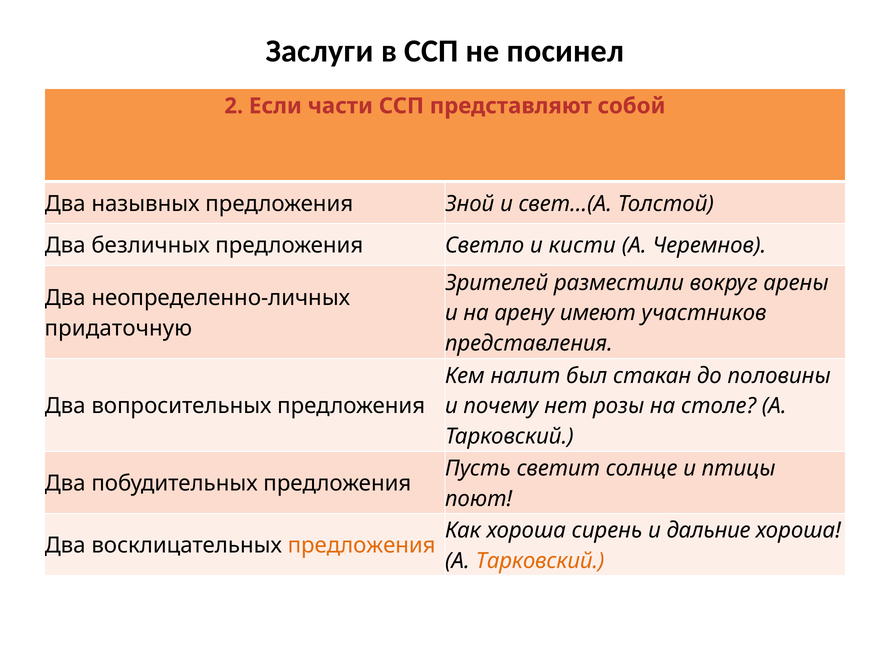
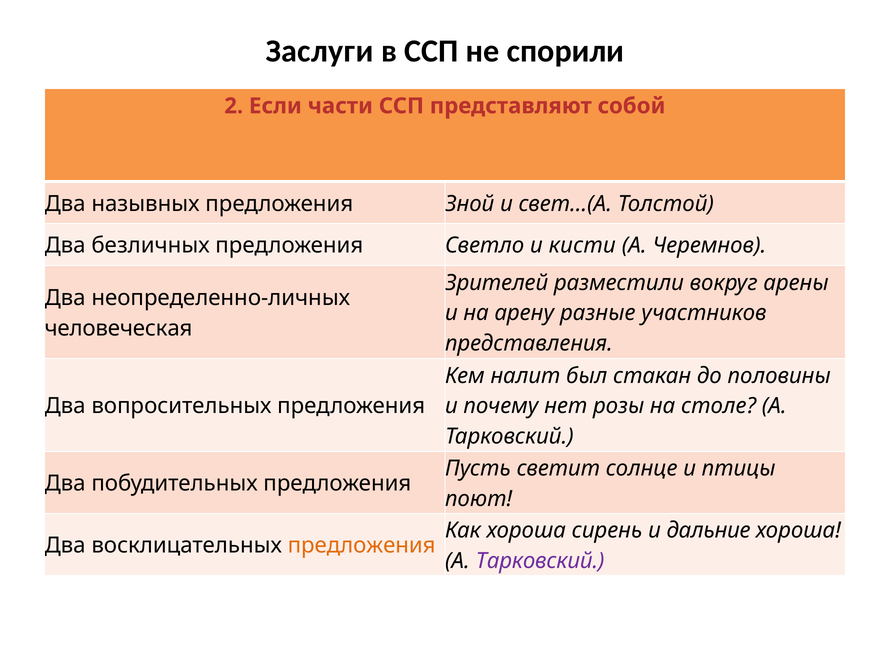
посинел: посинел -> спорили (566, 51)
имеют: имеют -> разные (598, 313)
придаточную: придаточную -> человеческая (118, 328)
Тарковский colour: orange -> purple (540, 560)
